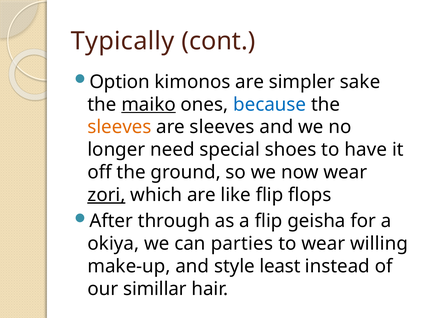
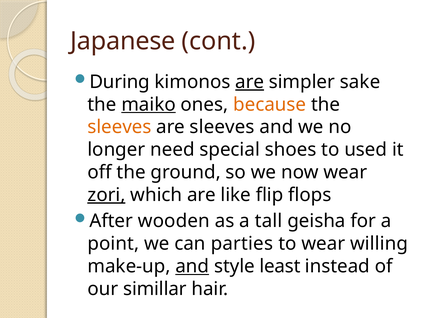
Typically: Typically -> Japanese (123, 41)
Option: Option -> During (120, 82)
are underline: none -> present (250, 82)
because colour: blue -> orange (270, 104)
have: have -> used (366, 149)
through: through -> wooden (174, 221)
a flip: flip -> tall (269, 221)
okiya: okiya -> point (113, 243)
and underline: none -> present (192, 266)
